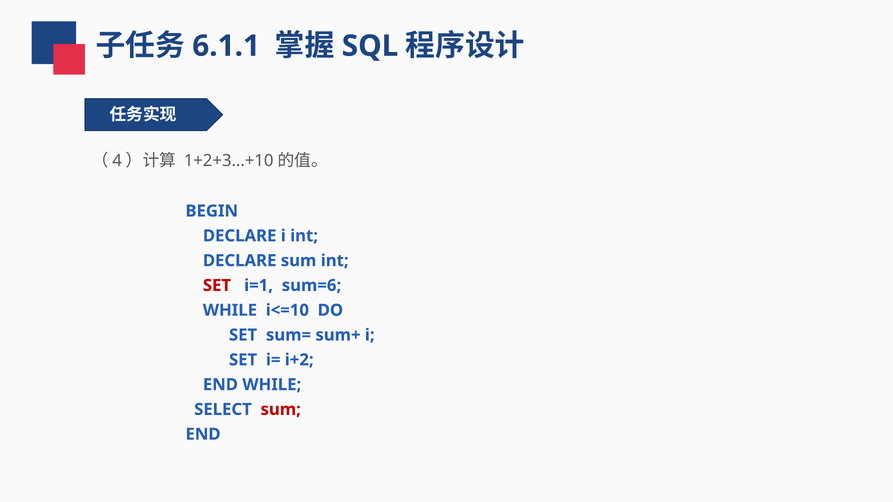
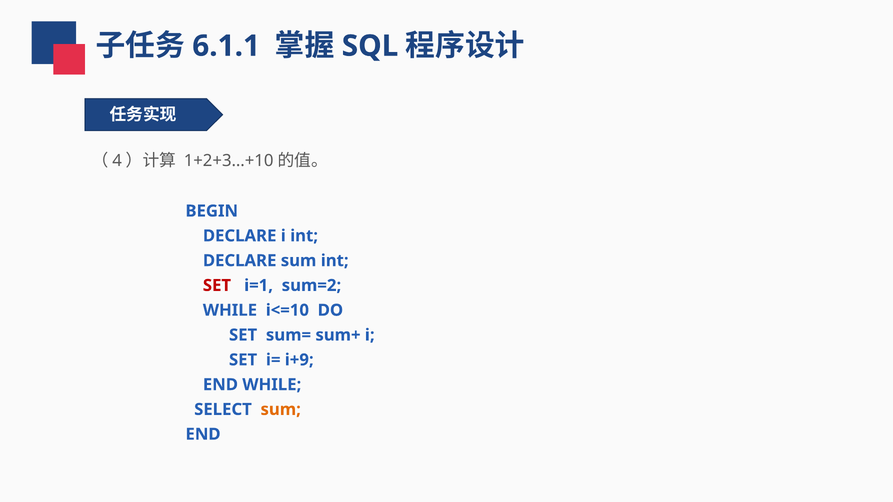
sum=6: sum=6 -> sum=2 (311, 286)
i+2: i+2 -> i+9 (299, 360)
sum colour: red -> orange (281, 410)
